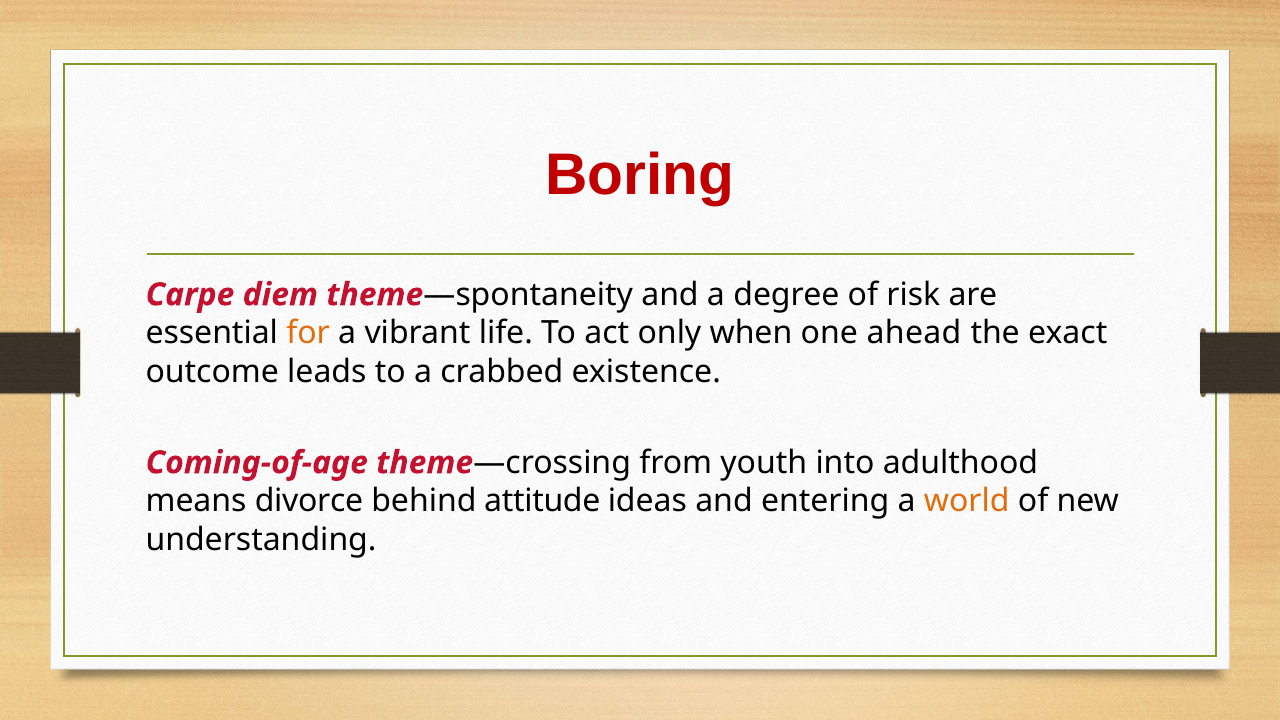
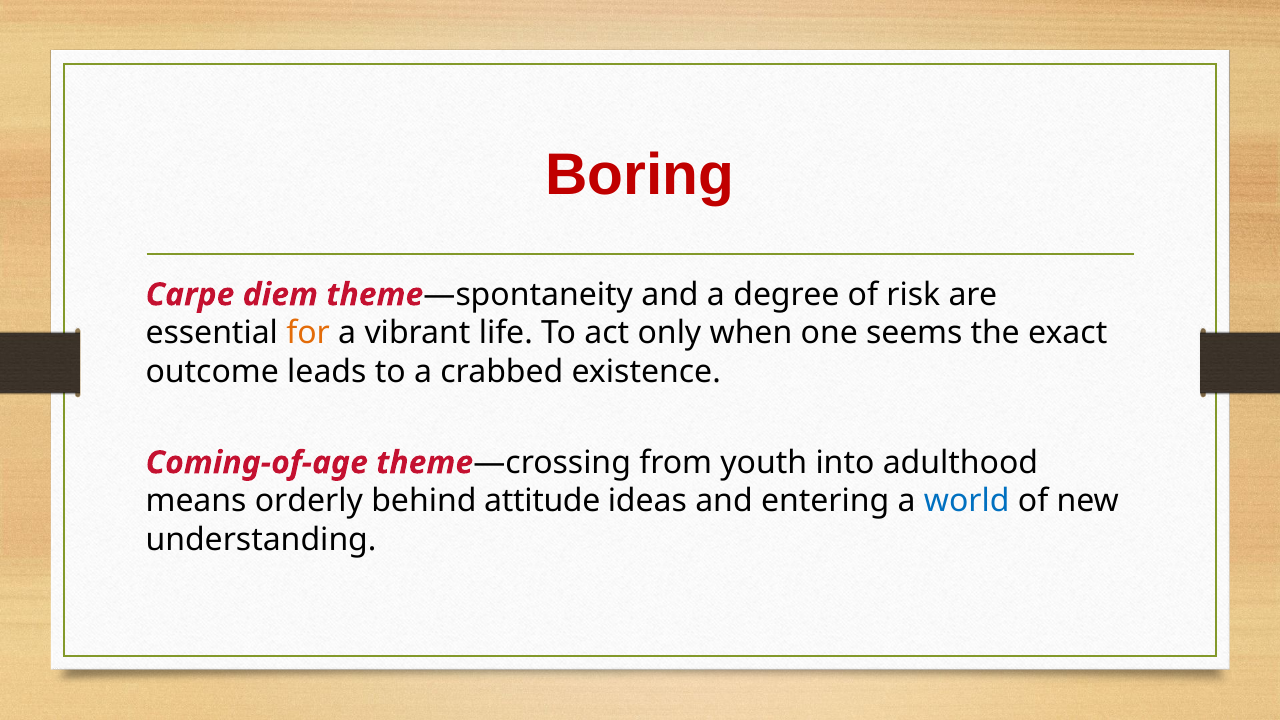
ahead: ahead -> seems (914, 333)
divorce: divorce -> orderly (309, 501)
world colour: orange -> blue (967, 501)
